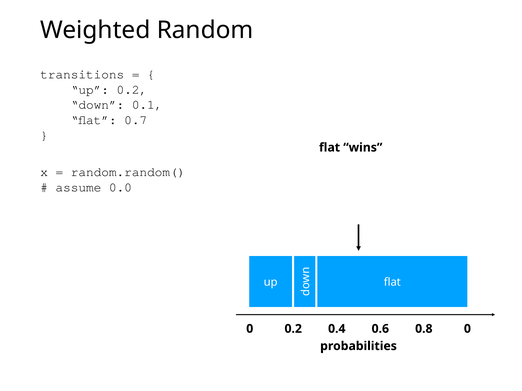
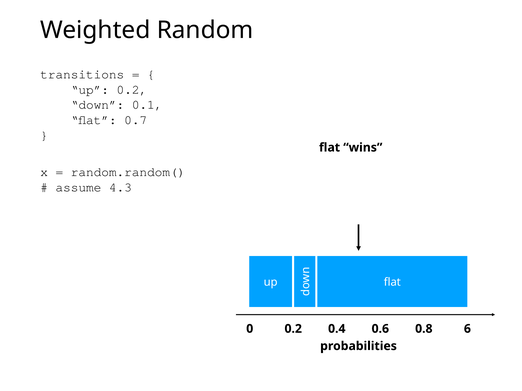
0.0: 0.0 -> 4.3 (120, 187)
0 0: 0 -> 6 (467, 329)
